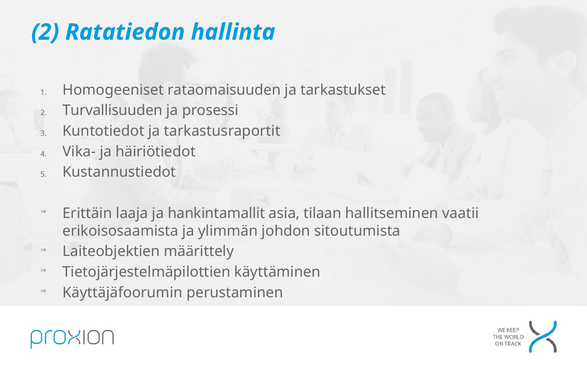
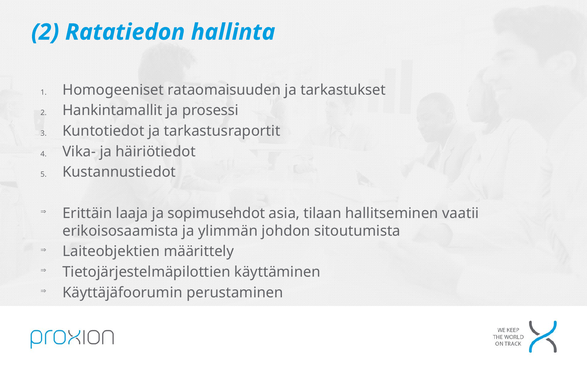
Turvallisuuden: Turvallisuuden -> Hankintamallit (112, 110)
hankintamallit: hankintamallit -> sopimusehdot (216, 213)
